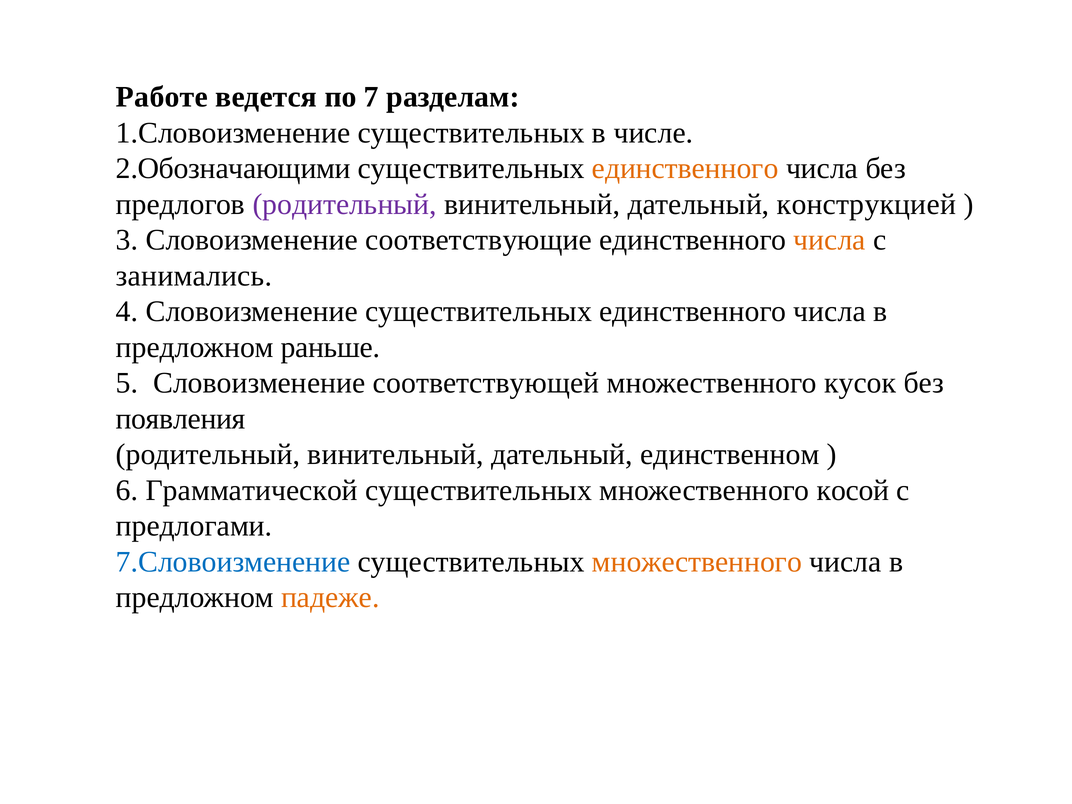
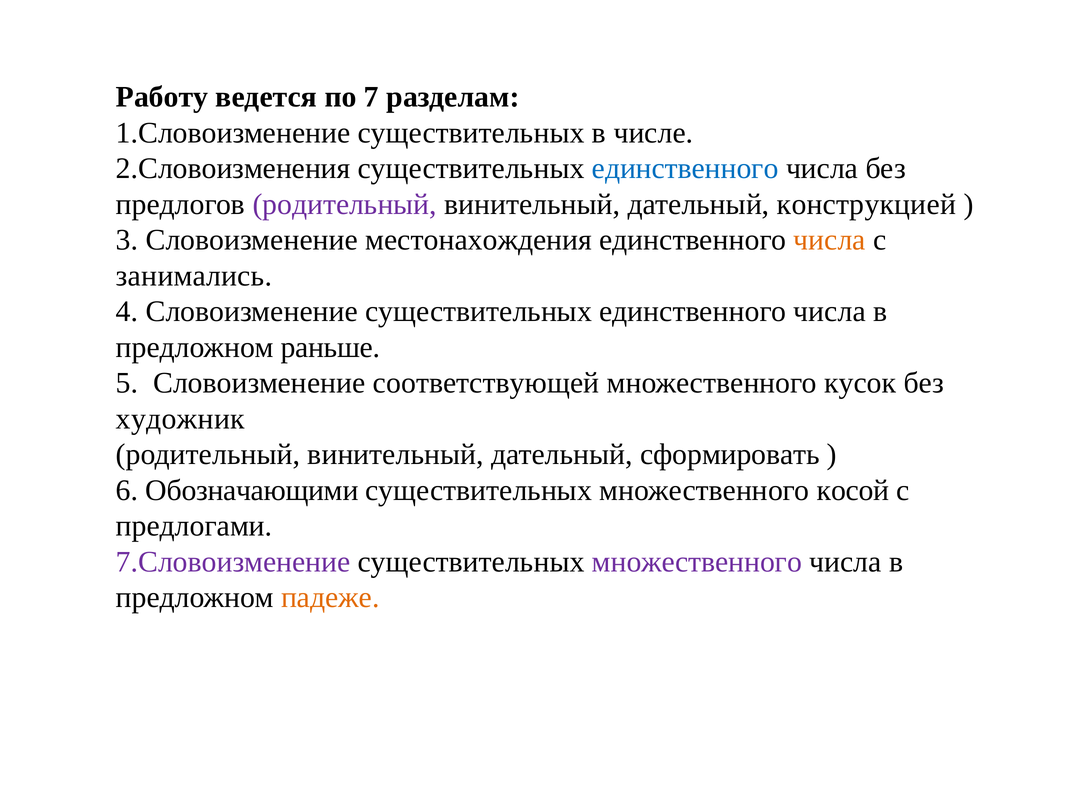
Работе: Работе -> Работу (162, 97)
2.Обозначающими: 2.Обозначающими -> 2.Словоизменения (233, 169)
единственного colour: orange -> blue (685, 169)
соответствующие: соответствующие -> местонахождения (479, 240)
появления: появления -> художник (180, 419)
единственном: единственном -> сформировать (730, 455)
Грамматической: Грамматической -> Обозначающими (252, 490)
7.Словоизменение colour: blue -> purple (233, 562)
множественного colour: orange -> purple (697, 562)
